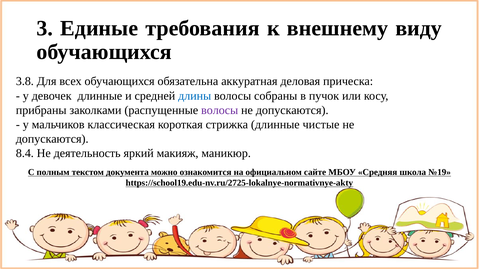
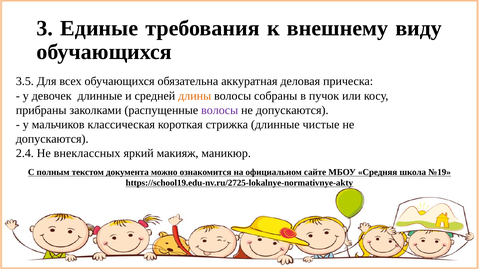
3.8: 3.8 -> 3.5 (25, 82)
длины colour: blue -> orange (195, 96)
8.4: 8.4 -> 2.4 (25, 153)
деятельность: деятельность -> внеклассных (87, 153)
